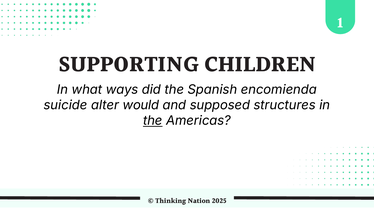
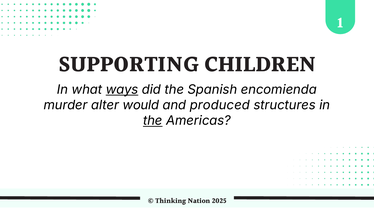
ways underline: none -> present (122, 90)
suicide: suicide -> murder (66, 105)
supposed: supposed -> produced (220, 105)
